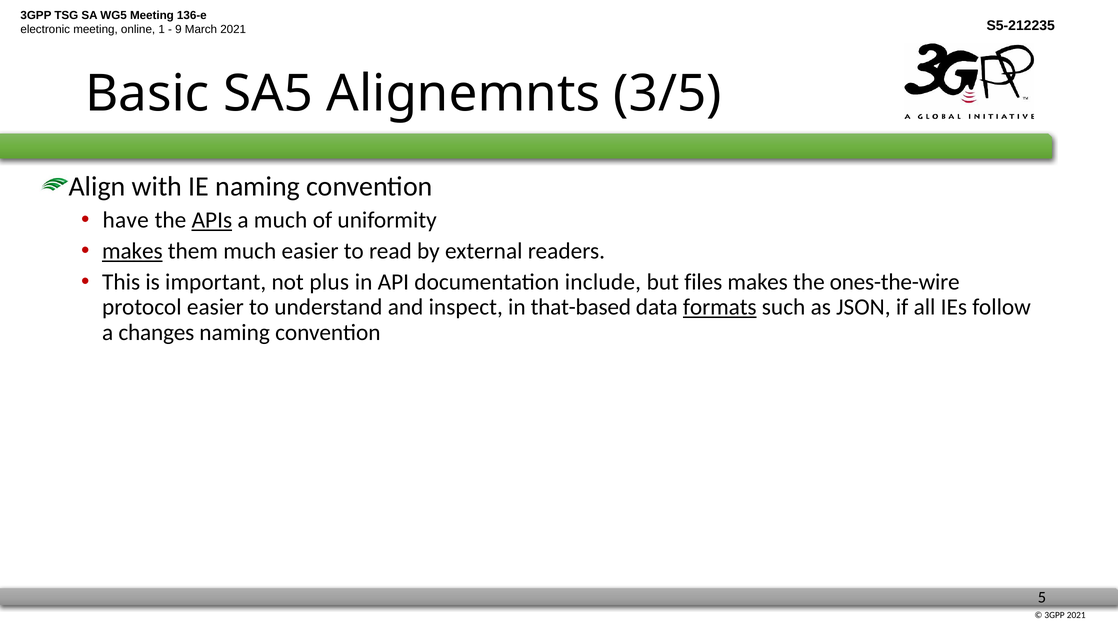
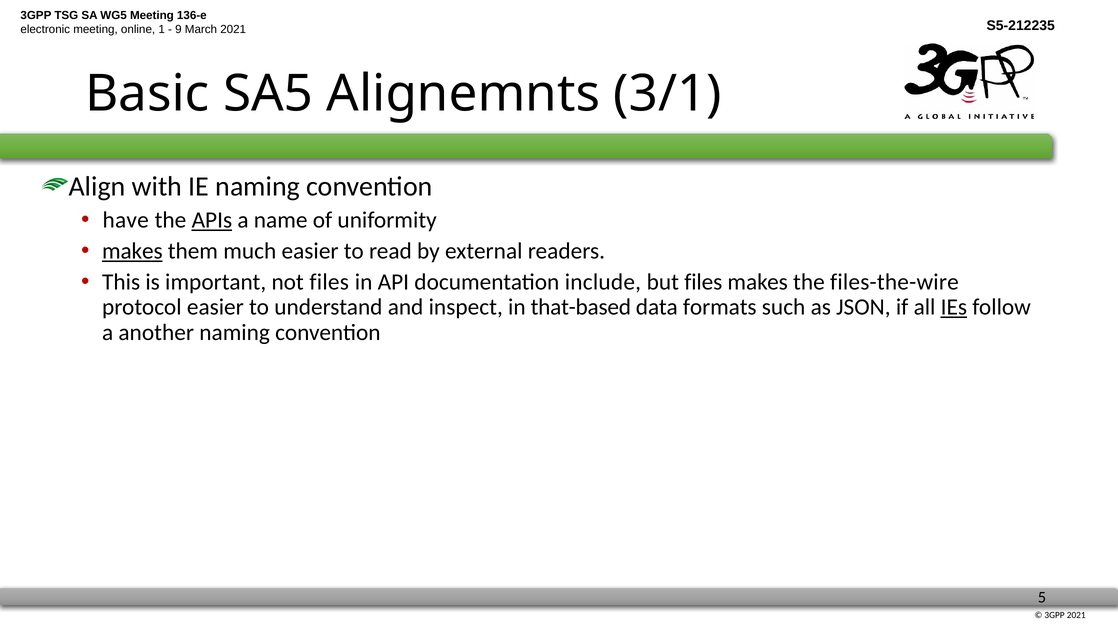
3/5: 3/5 -> 3/1 (668, 94)
a much: much -> name (281, 220)
not plus: plus -> files (329, 282)
ones-the-wire: ones-the-wire -> files-the-wire (894, 282)
formats underline: present -> none (720, 307)
IEs underline: none -> present (954, 307)
changes: changes -> another (156, 332)
